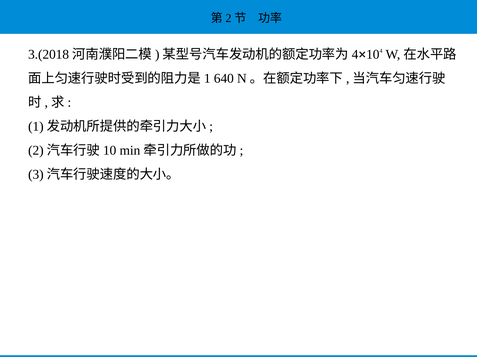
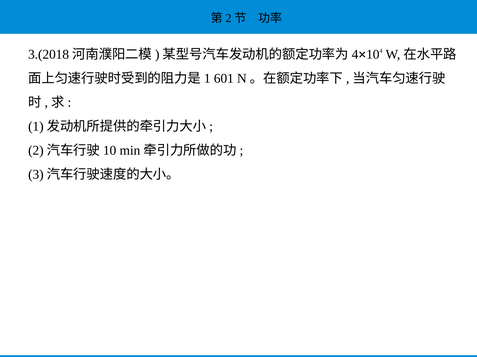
640: 640 -> 601 (224, 78)
